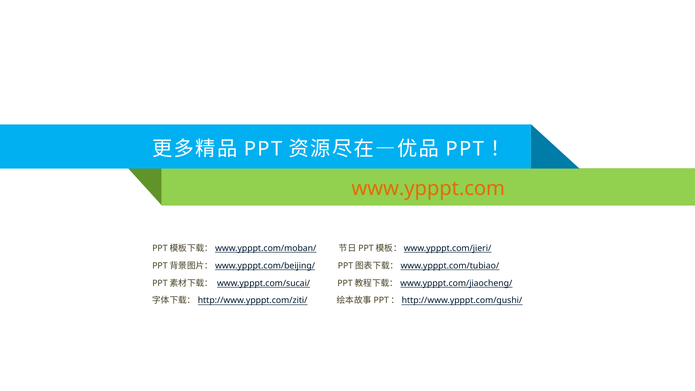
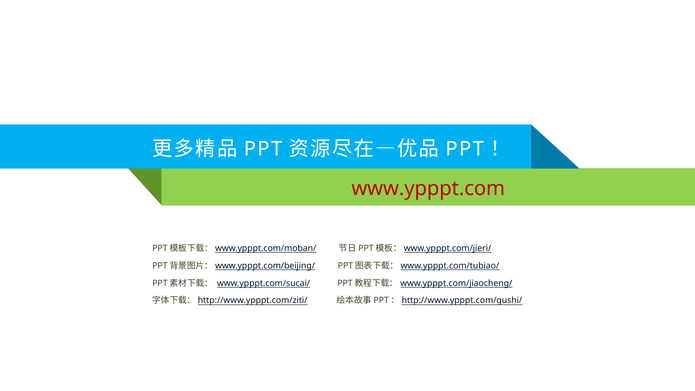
www.ypppt.com colour: orange -> red (428, 188)
